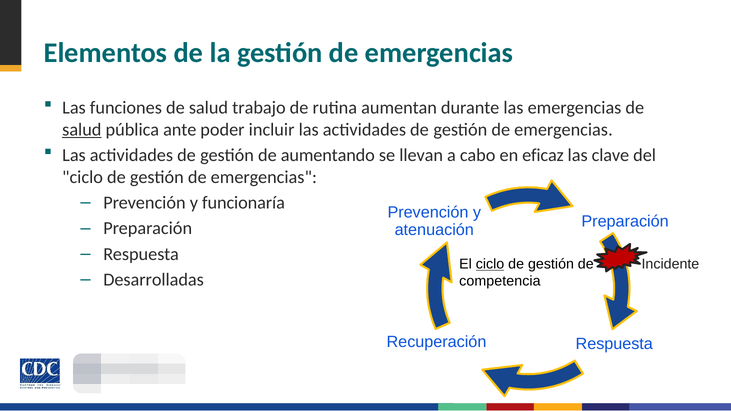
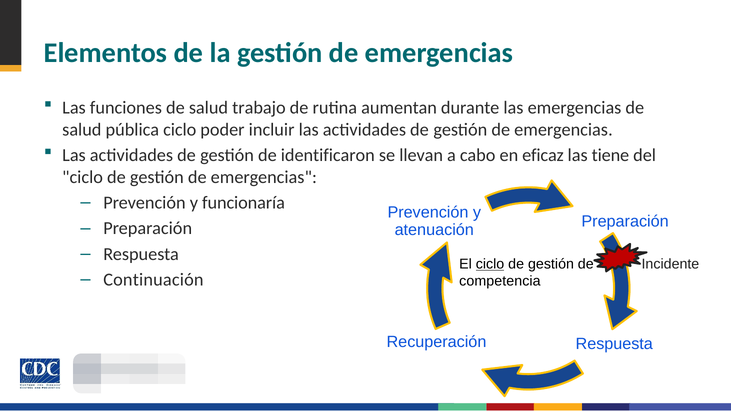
salud underline: present -> none (82, 130)
pública ante: ante -> ciclo (180, 130)
aumentando: aumentando -> identificaron (328, 155)
clave: clave -> tiene (610, 155)
Desarrolladas: Desarrolladas -> Continuación (153, 280)
